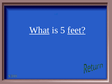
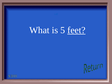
What underline: present -> none (39, 30)
